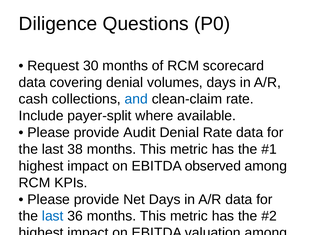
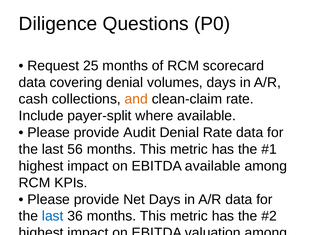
30: 30 -> 25 (91, 66)
and colour: blue -> orange (136, 99)
38: 38 -> 56 (75, 149)
EBITDA observed: observed -> available (213, 166)
